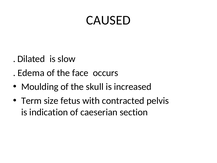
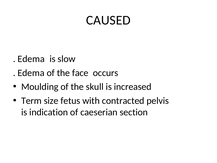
Dilated: Dilated -> Edema (31, 59)
